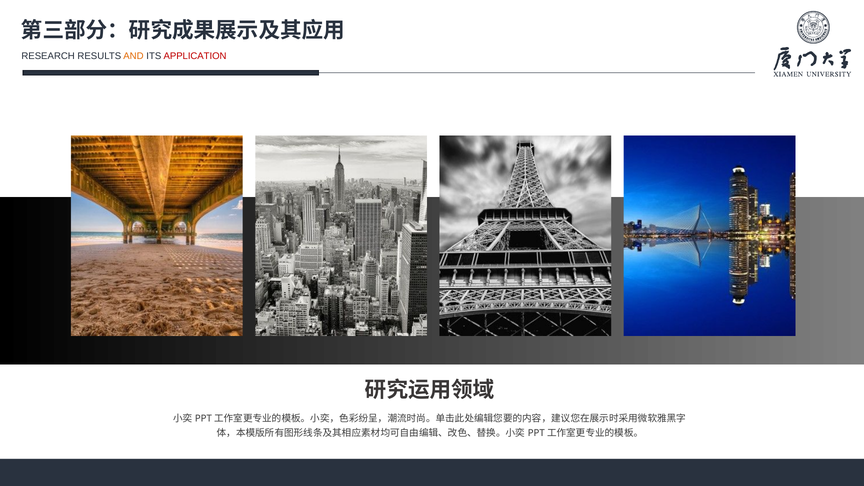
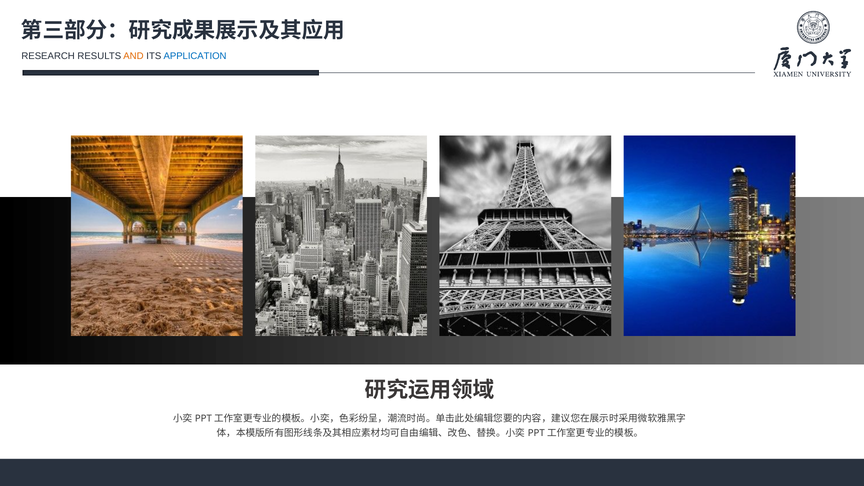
APPLICATION colour: red -> blue (195, 56)
